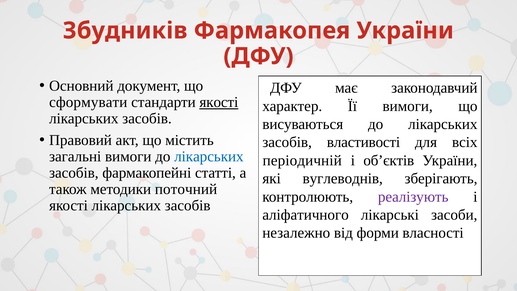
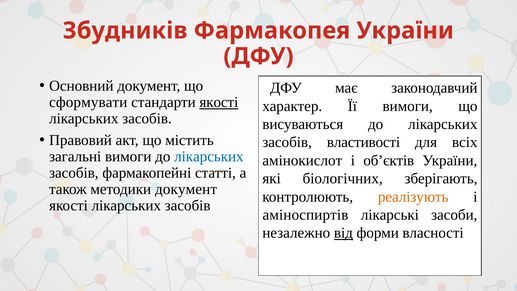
періодичній: періодичній -> амінокислот (302, 160)
вуглеводнів: вуглеводнів -> біологічних (343, 178)
методики поточний: поточний -> документ (186, 189)
реалізують colour: purple -> orange (413, 197)
аліфатичного: аліфатичного -> аміноспиртів (305, 215)
від underline: none -> present (343, 233)
